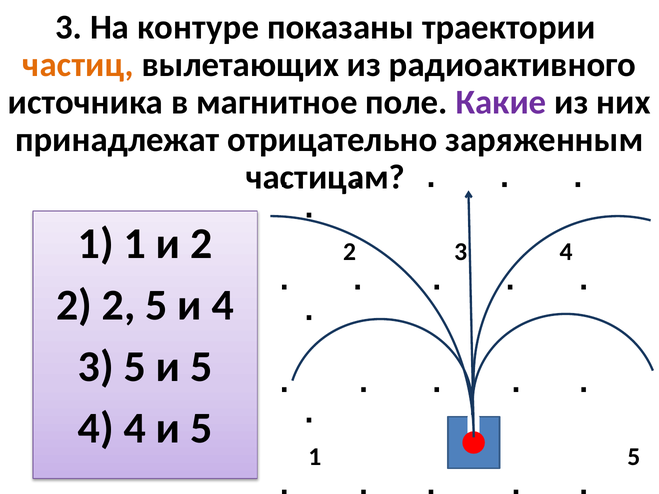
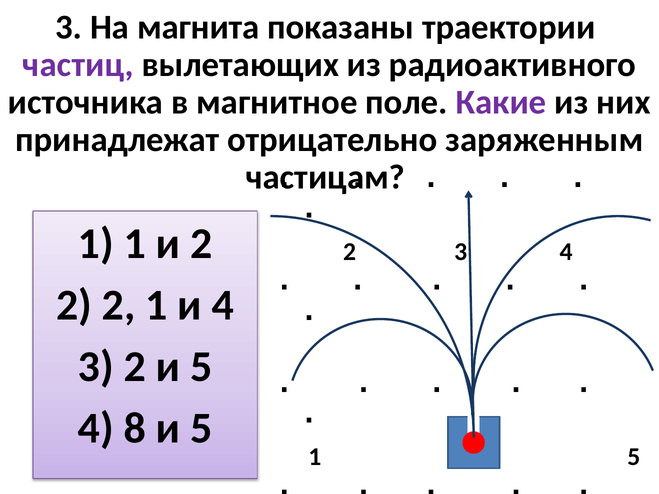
контуре: контуре -> магнита (198, 27)
частиц colour: orange -> purple (78, 65)
2 5: 5 -> 1 (156, 305)
3 5: 5 -> 2 (135, 367)
4 4: 4 -> 8 (135, 428)
